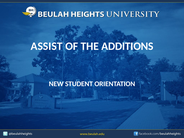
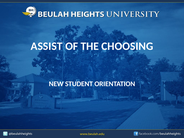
ADDITIONS: ADDITIONS -> CHOOSING (127, 46)
